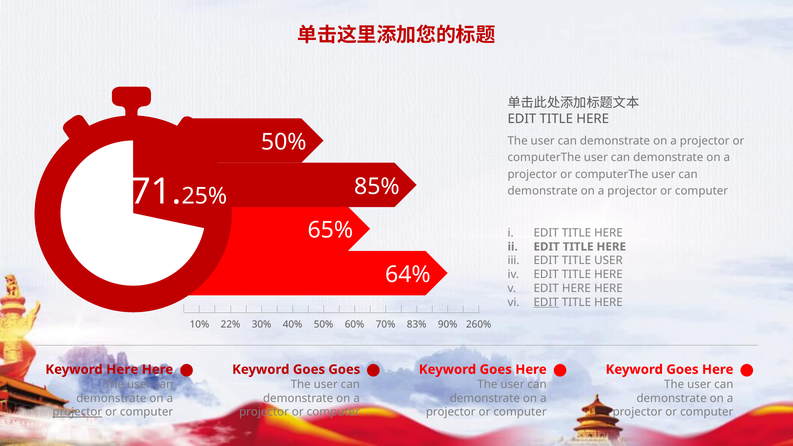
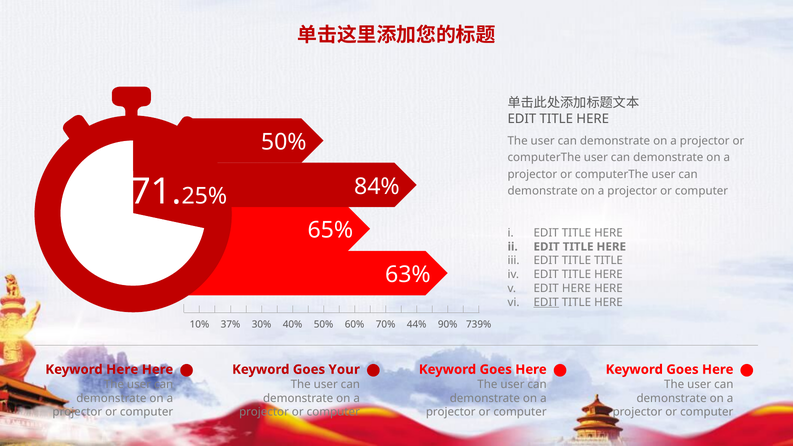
85%: 85% -> 84% (377, 187)
TITLE USER: USER -> TITLE (609, 261)
64%: 64% -> 63% (408, 275)
22%: 22% -> 37% (231, 324)
83%: 83% -> 44% (417, 324)
260%: 260% -> 739% (479, 324)
Goes Goes: Goes -> Your (344, 370)
projector underline: present -> none (77, 412)
